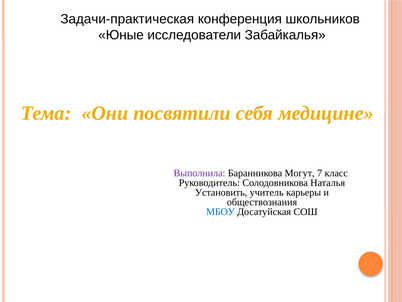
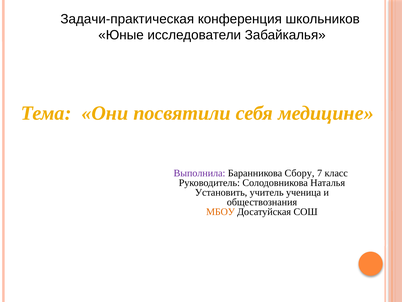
Могут: Могут -> Сбору (300, 173)
учитель карьеры: карьеры -> ученица (304, 192)
МБОУ colour: blue -> orange (221, 212)
